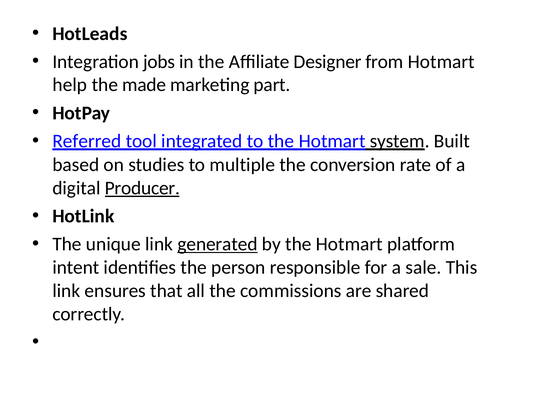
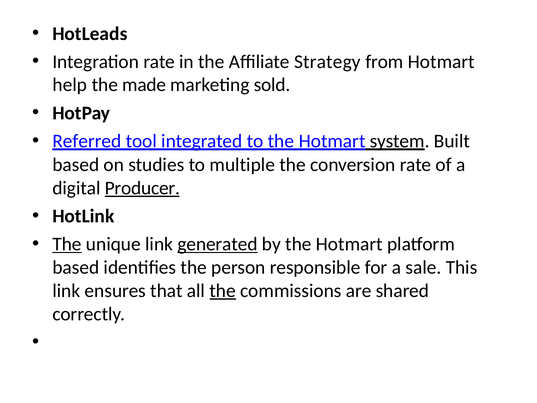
Integration jobs: jobs -> rate (159, 62)
Designer: Designer -> Strategy (327, 62)
part: part -> sold (272, 85)
The underline: none -> present (67, 244)
intent: intent -> based (76, 267)
the underline: none -> present (223, 290)
